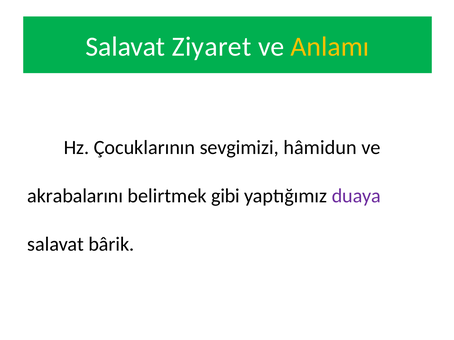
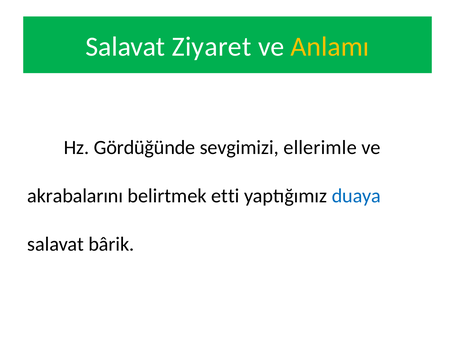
Çocuklarının: Çocuklarının -> Gördüğünde (145, 148)
hâmidun: hâmidun -> ellerimle (320, 148)
gibi: gibi -> etti (225, 196)
duaya colour: purple -> blue (356, 196)
